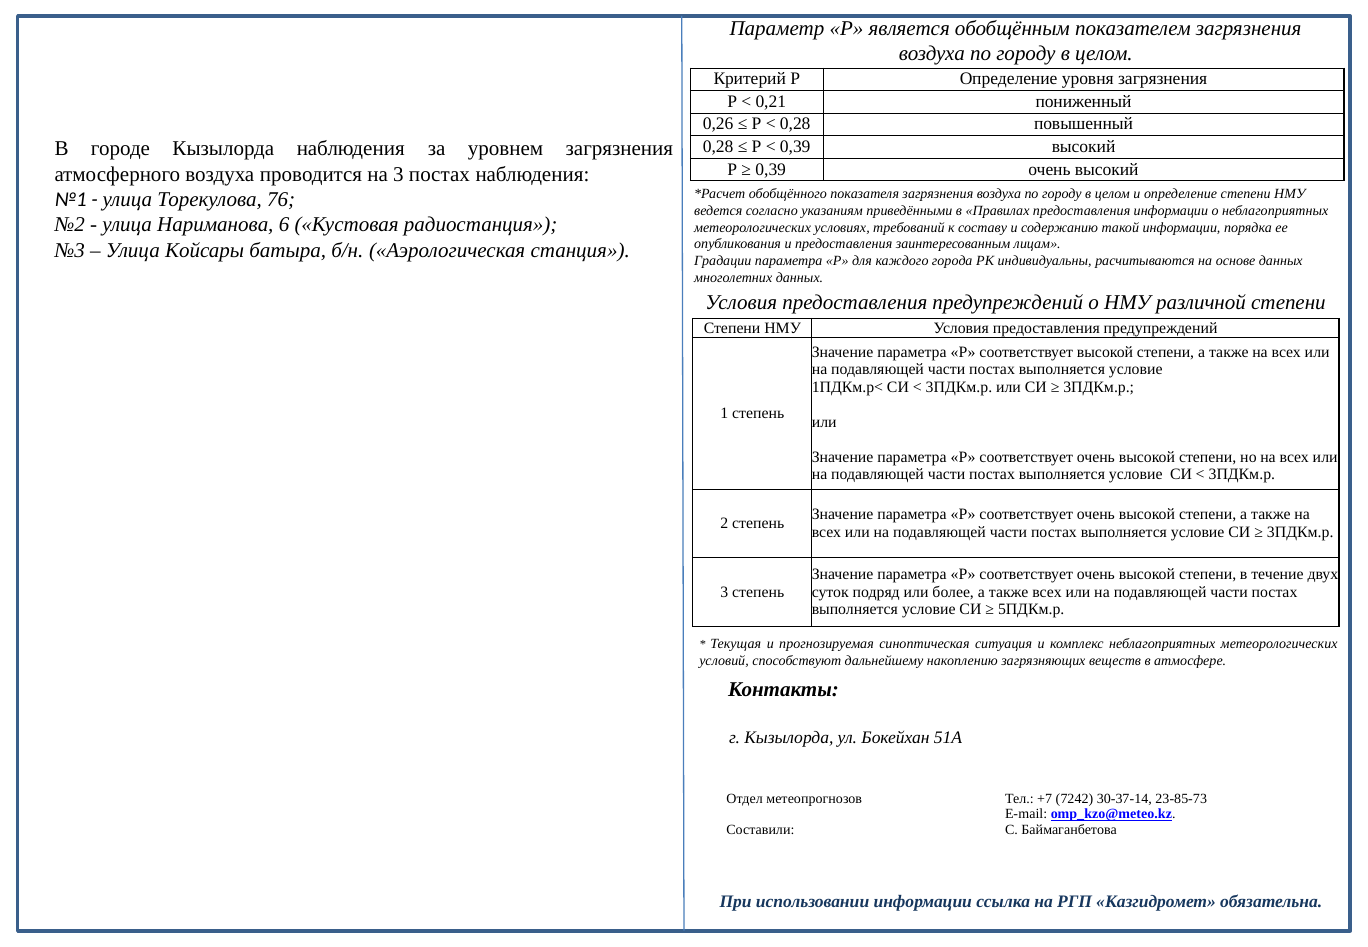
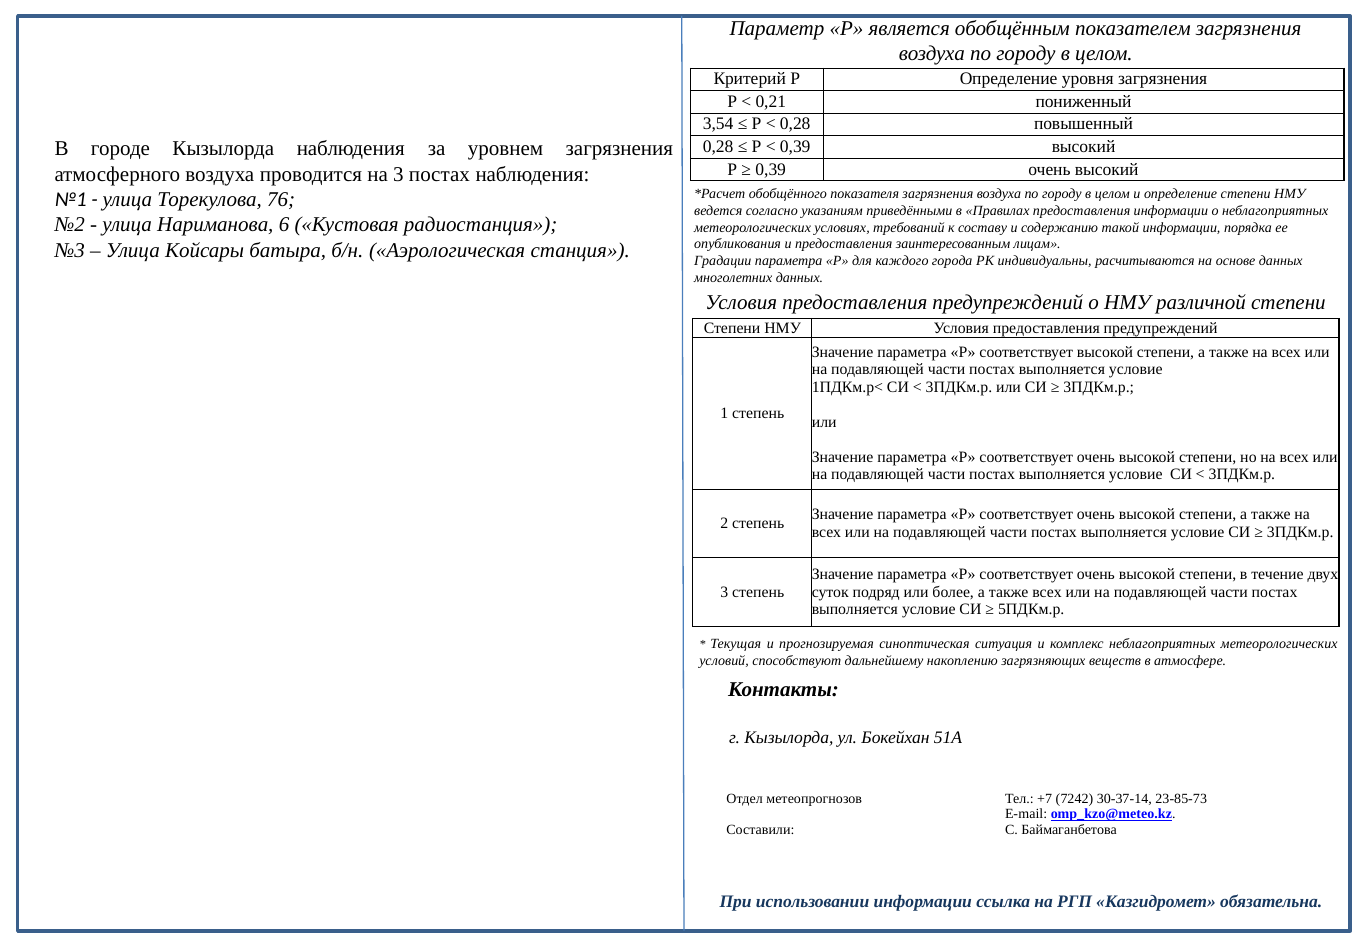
0,26: 0,26 -> 3,54 (718, 124)
